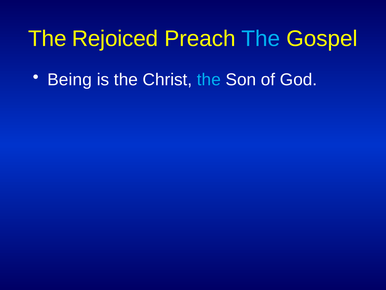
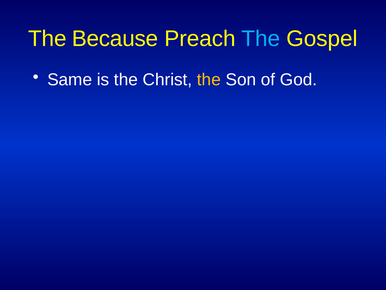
Rejoiced: Rejoiced -> Because (115, 39)
Being: Being -> Same (70, 79)
the colour: light blue -> yellow (209, 79)
